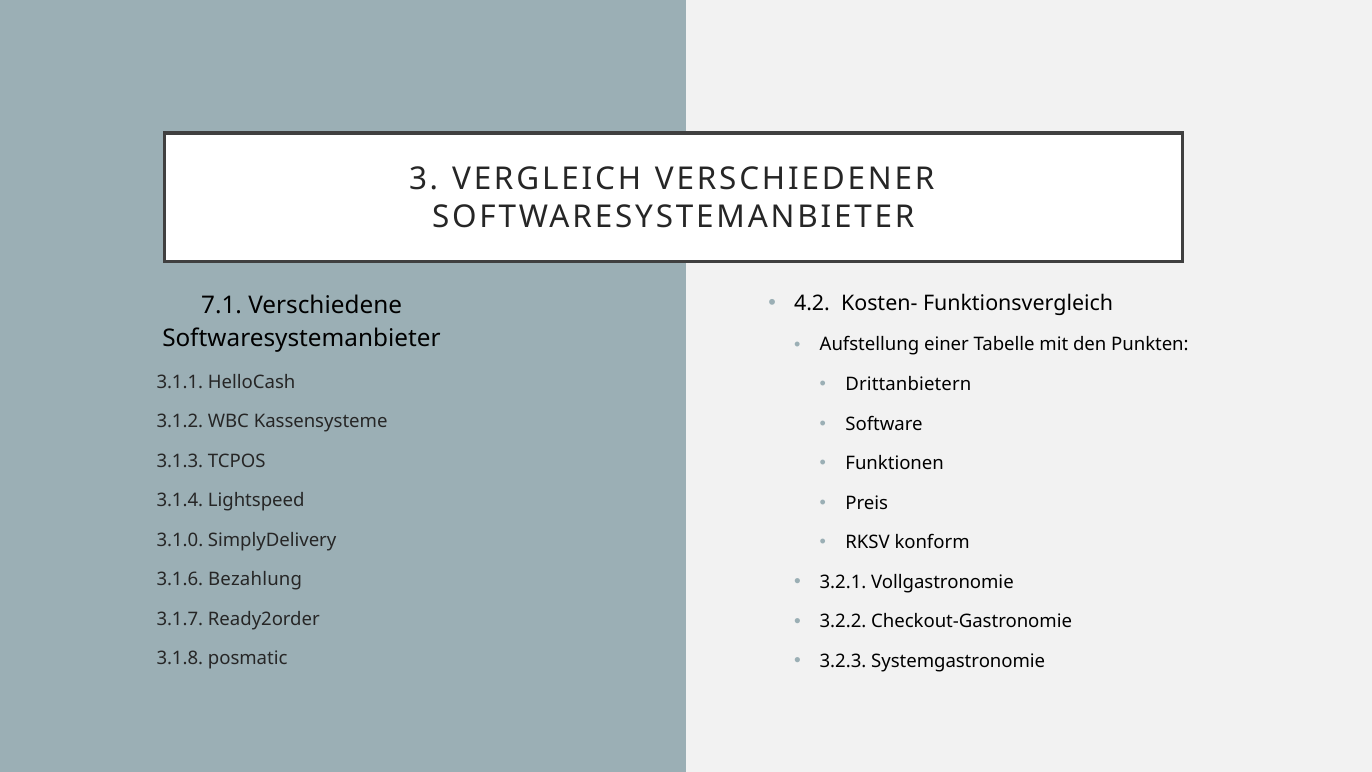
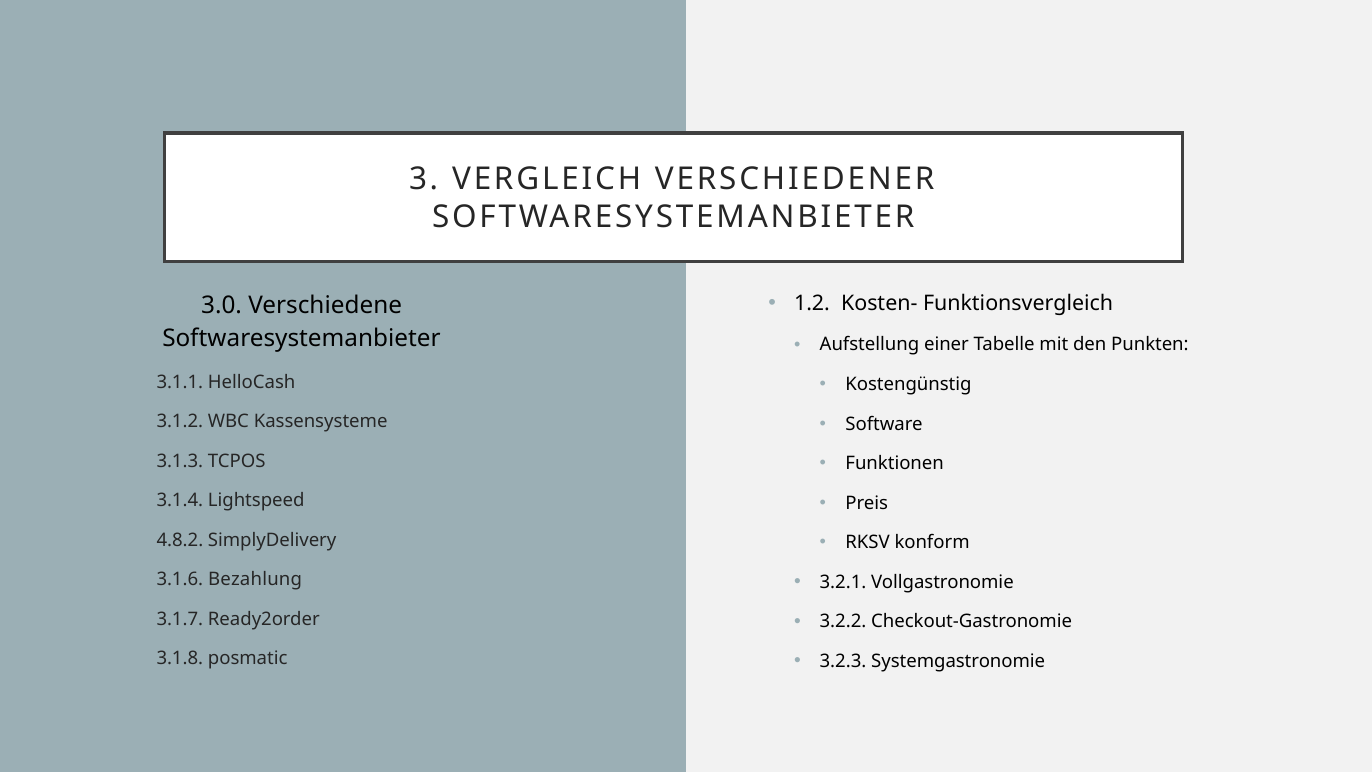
4.2: 4.2 -> 1.2 (812, 303)
7.1: 7.1 -> 3.0 (222, 306)
Drittanbietern: Drittanbietern -> Kostengünstig (908, 384)
3.1.0: 3.1.0 -> 4.8.2 (180, 540)
